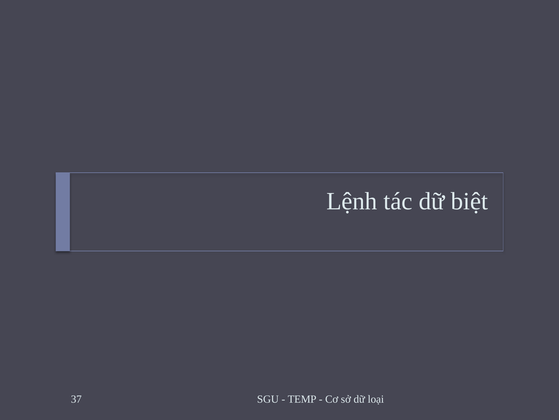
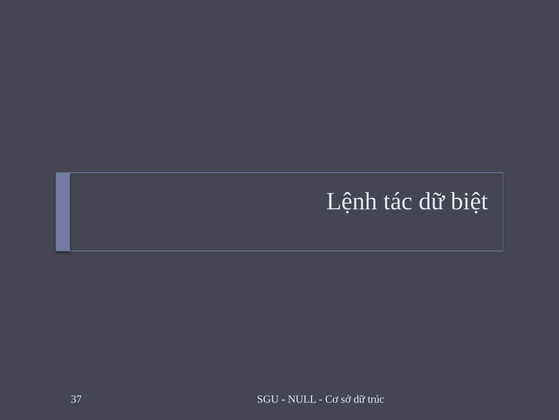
TEMP: TEMP -> NULL (302, 399)
loại: loại -> trúc (376, 399)
